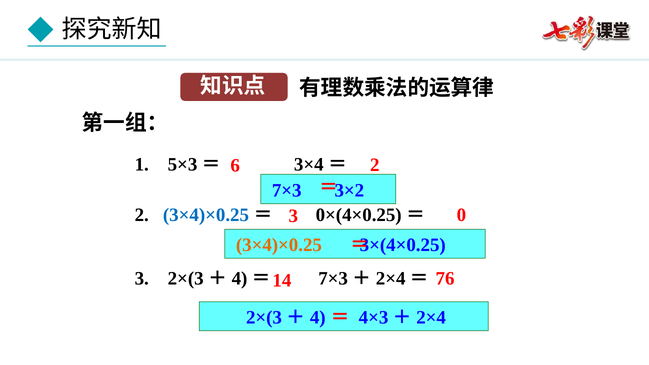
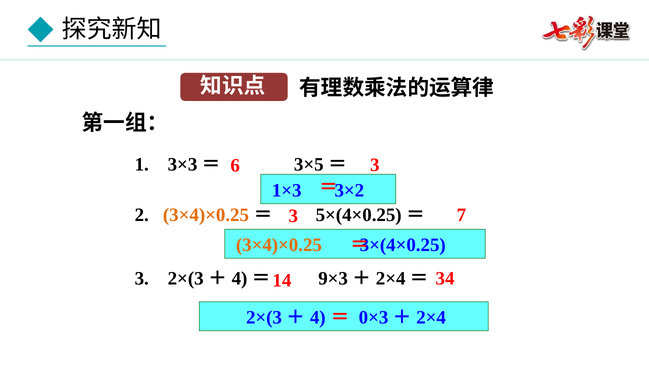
5×3: 5×3 -> 3×3 (183, 165)
3×4: 3×4 -> 3×5 (309, 165)
6 2: 2 -> 3 (375, 165)
7×3: 7×3 -> 1×3 (287, 190)
3×4)×0.25 colour: blue -> orange (206, 215)
0×(4×0.25: 0×(4×0.25 -> 5×(4×0.25 (359, 215)
0: 0 -> 7 (461, 215)
7×3: 7×3 -> 9×3 (333, 279)
76: 76 -> 34 (445, 279)
4×3: 4×3 -> 0×3 (374, 318)
